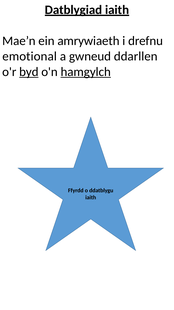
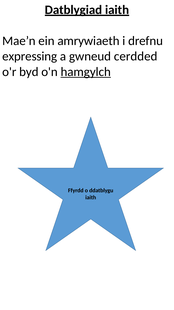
emotional: emotional -> expressing (30, 56)
ddarllen: ddarllen -> cerdded (136, 56)
byd underline: present -> none (29, 72)
